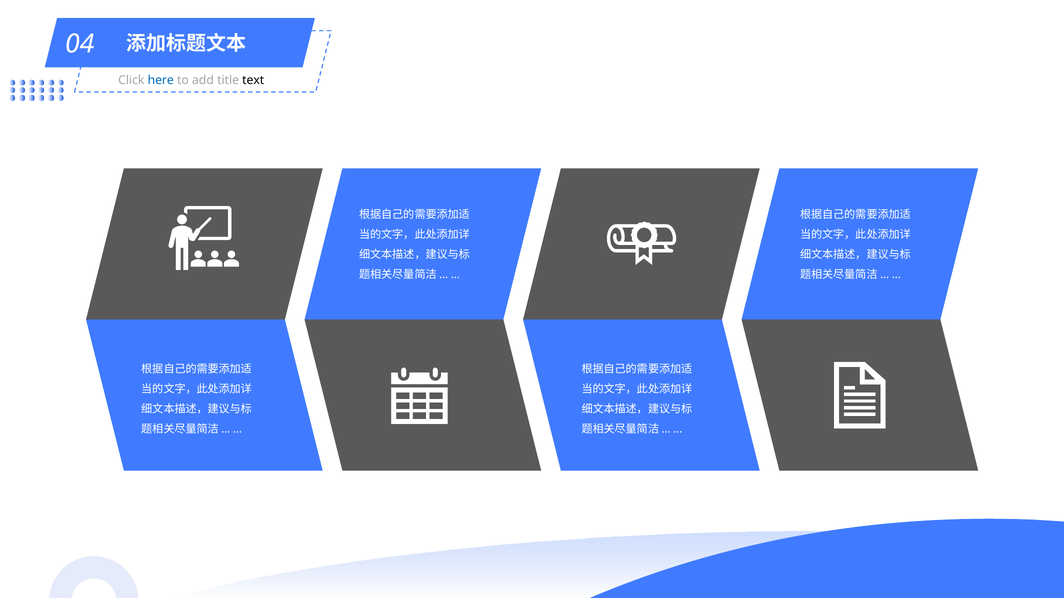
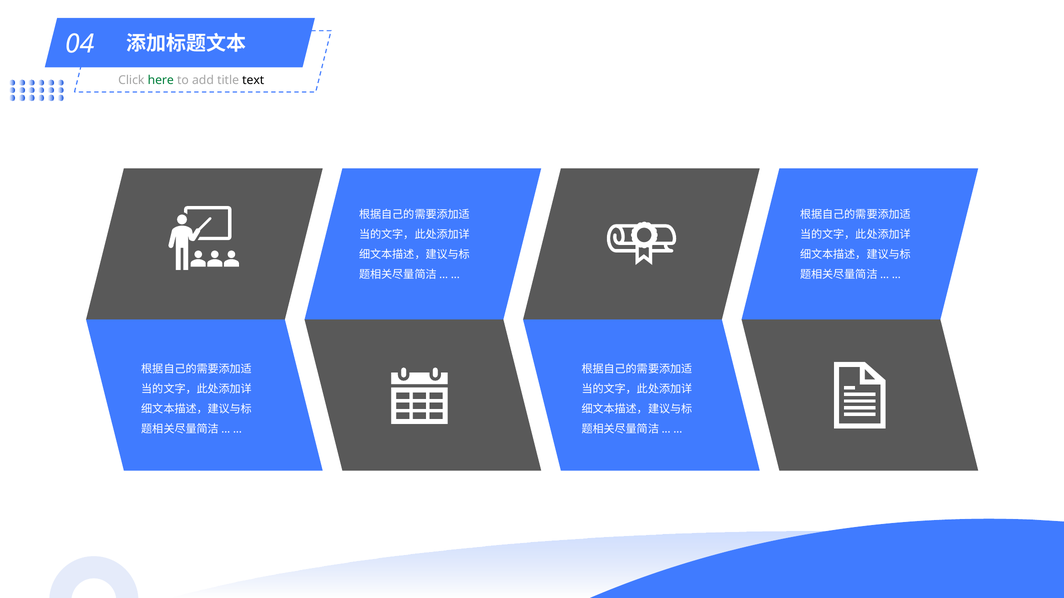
here colour: blue -> green (161, 80)
